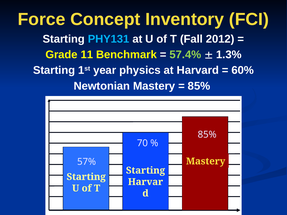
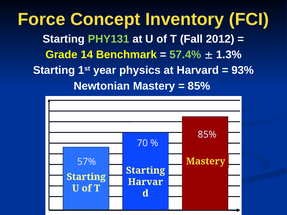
PHY131 colour: light blue -> light green (109, 39)
11: 11 -> 14 (87, 55)
60%: 60% -> 93% (243, 70)
